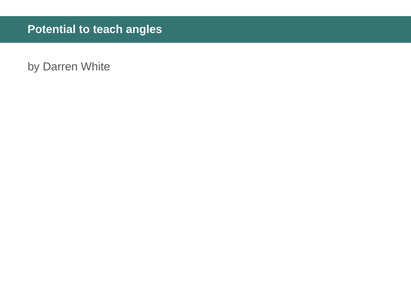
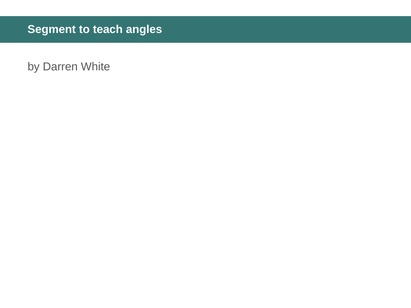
Potential: Potential -> Segment (52, 29)
